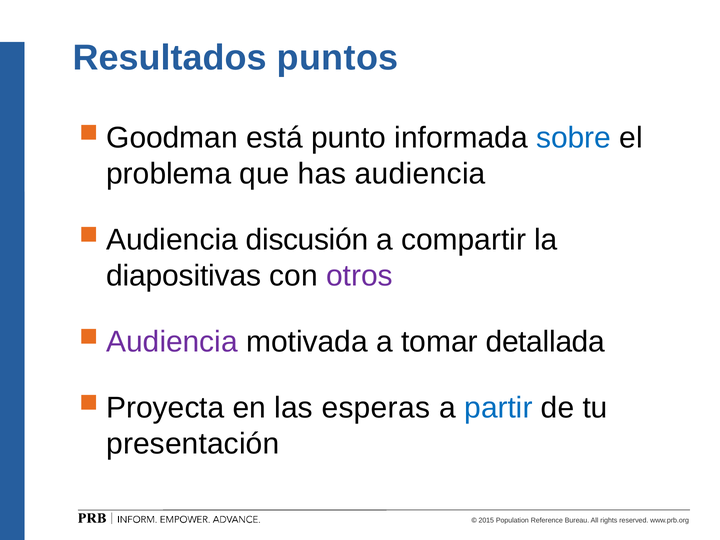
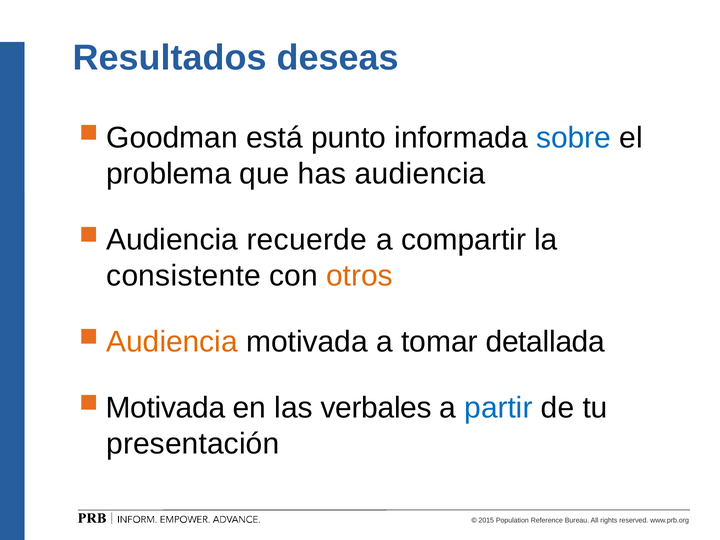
puntos: puntos -> deseas (338, 58)
discusión: discusión -> recuerde (307, 240)
diapositivas: diapositivas -> consistente (184, 276)
otros colour: purple -> orange (360, 276)
Audiencia colour: purple -> orange (172, 342)
Proyecta: Proyecta -> Motivada (165, 408)
esperas: esperas -> verbales (376, 408)
